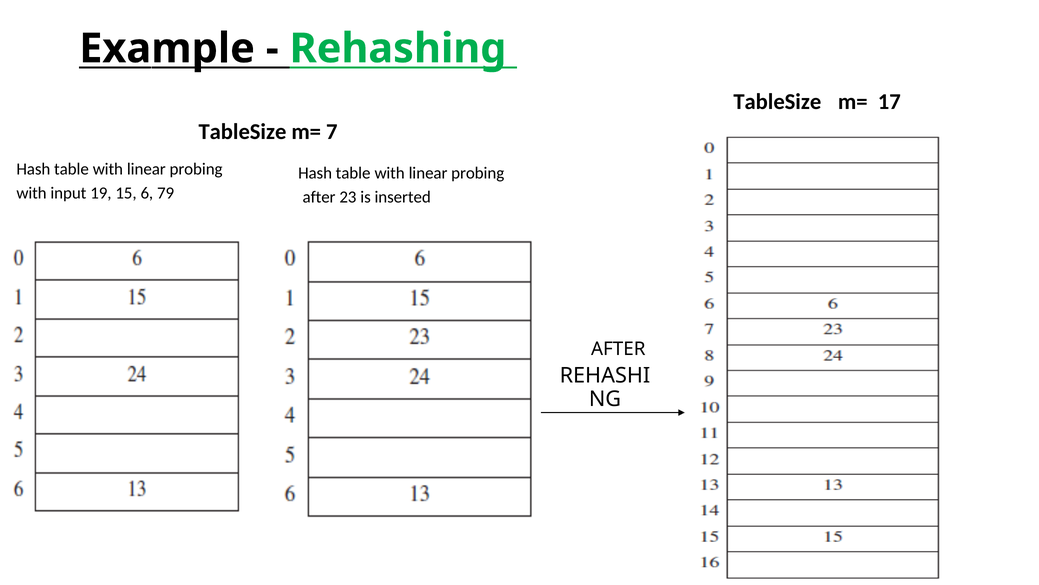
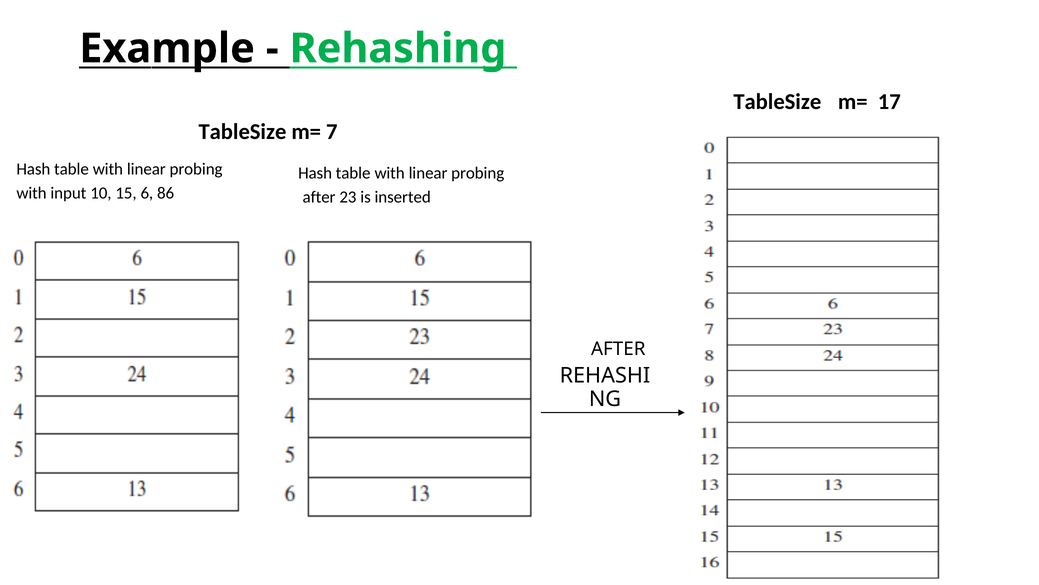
19: 19 -> 10 (101, 193)
79: 79 -> 86 (166, 193)
